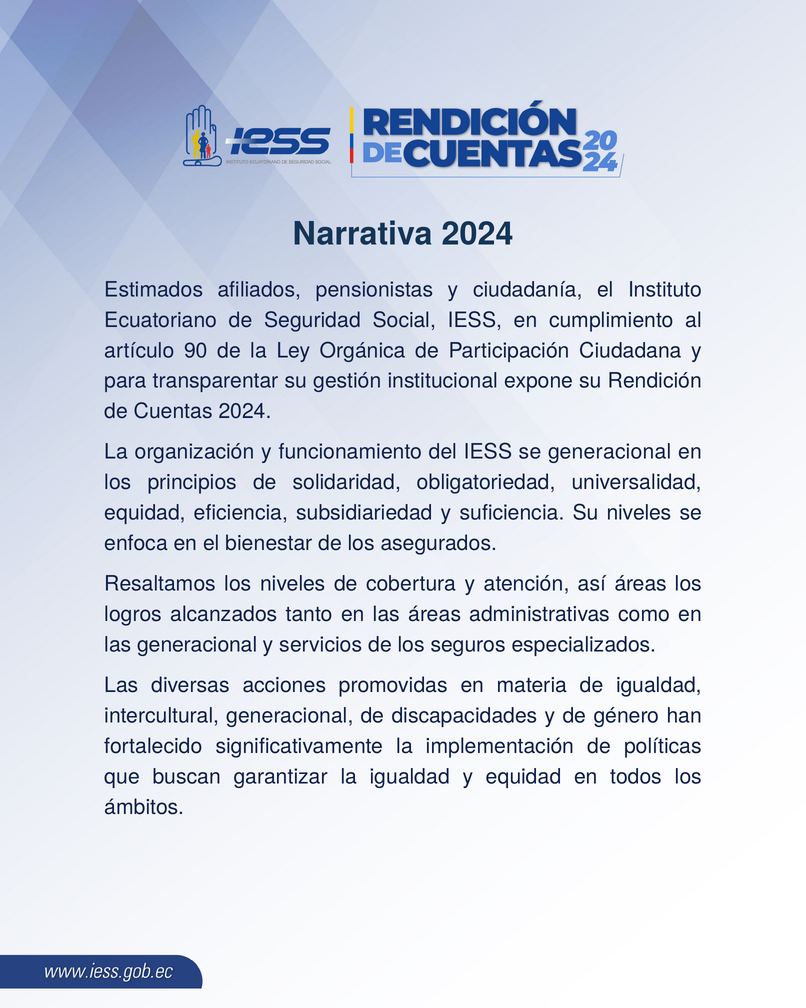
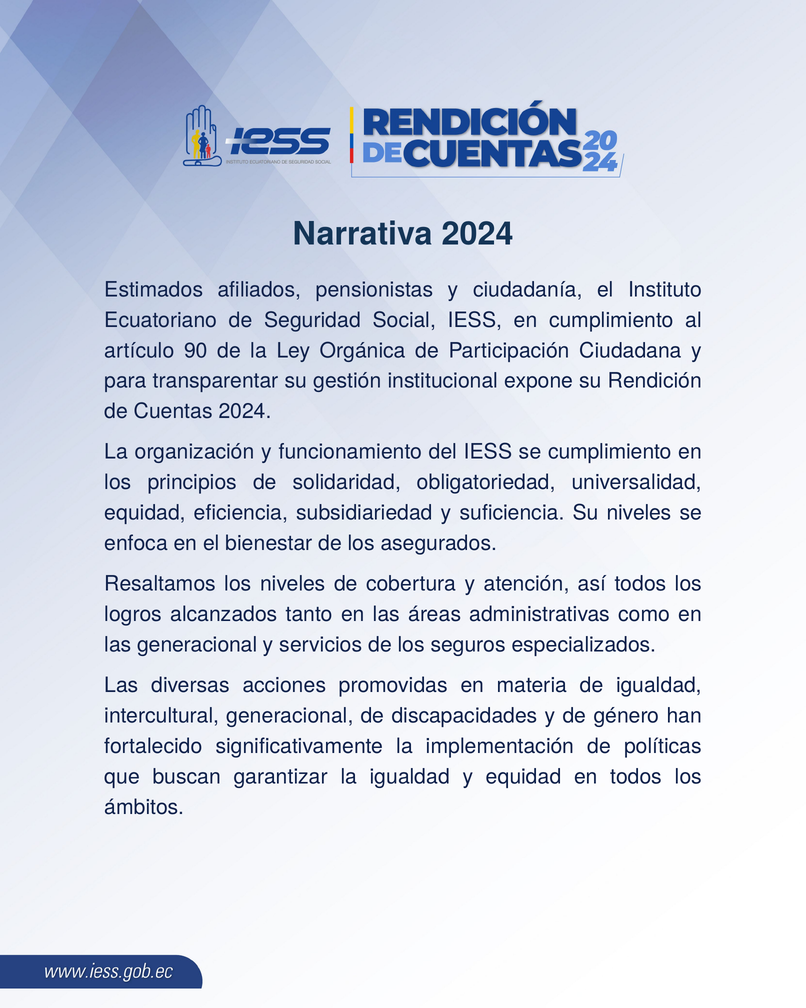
se generacional: generacional -> cumplimiento (610, 452)
así áreas: áreas -> todos (641, 584)
